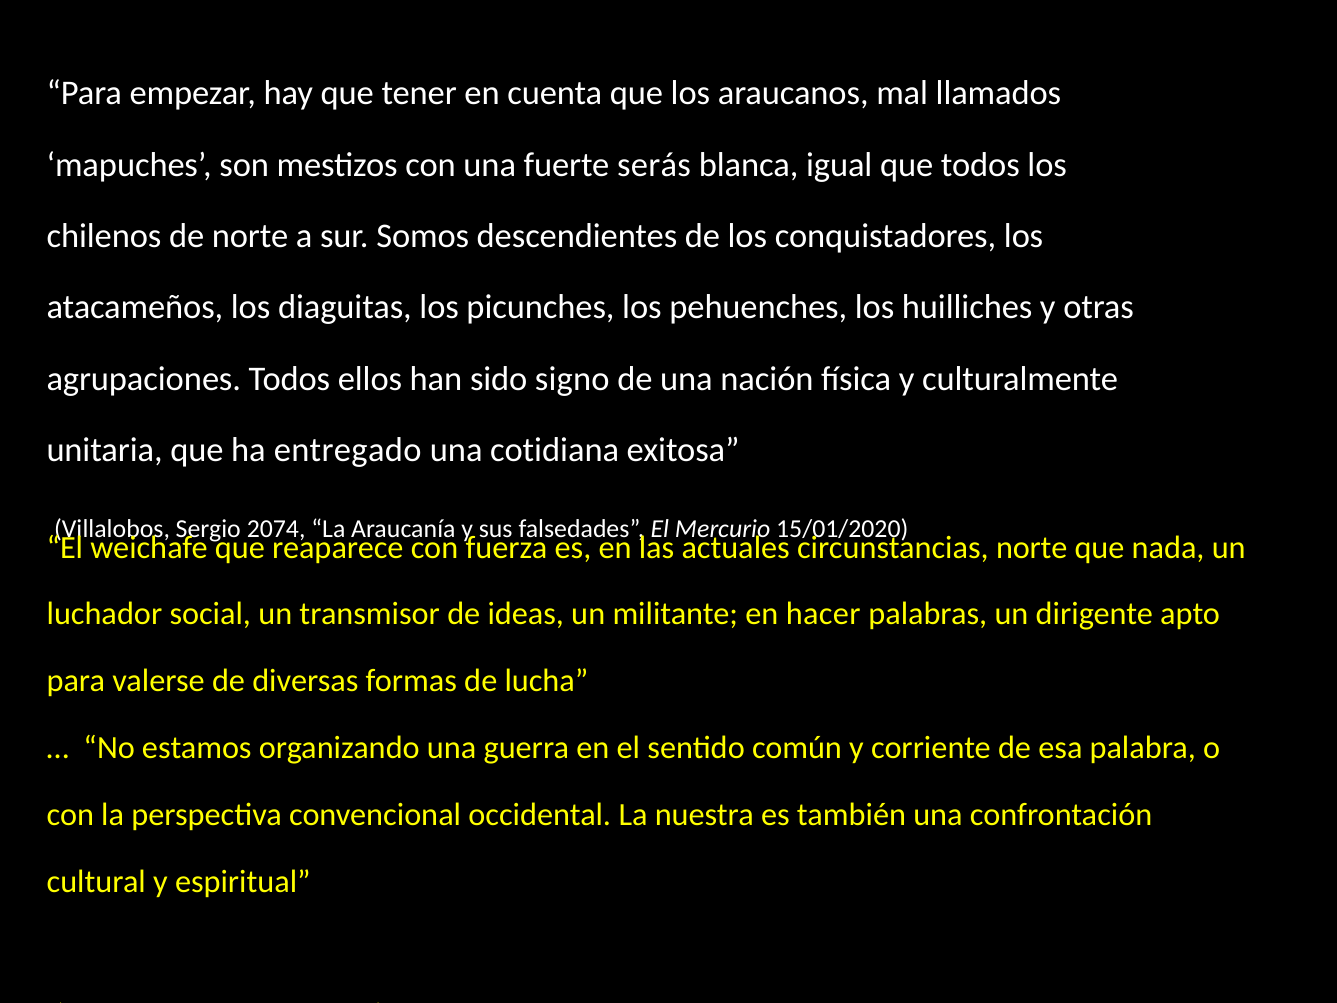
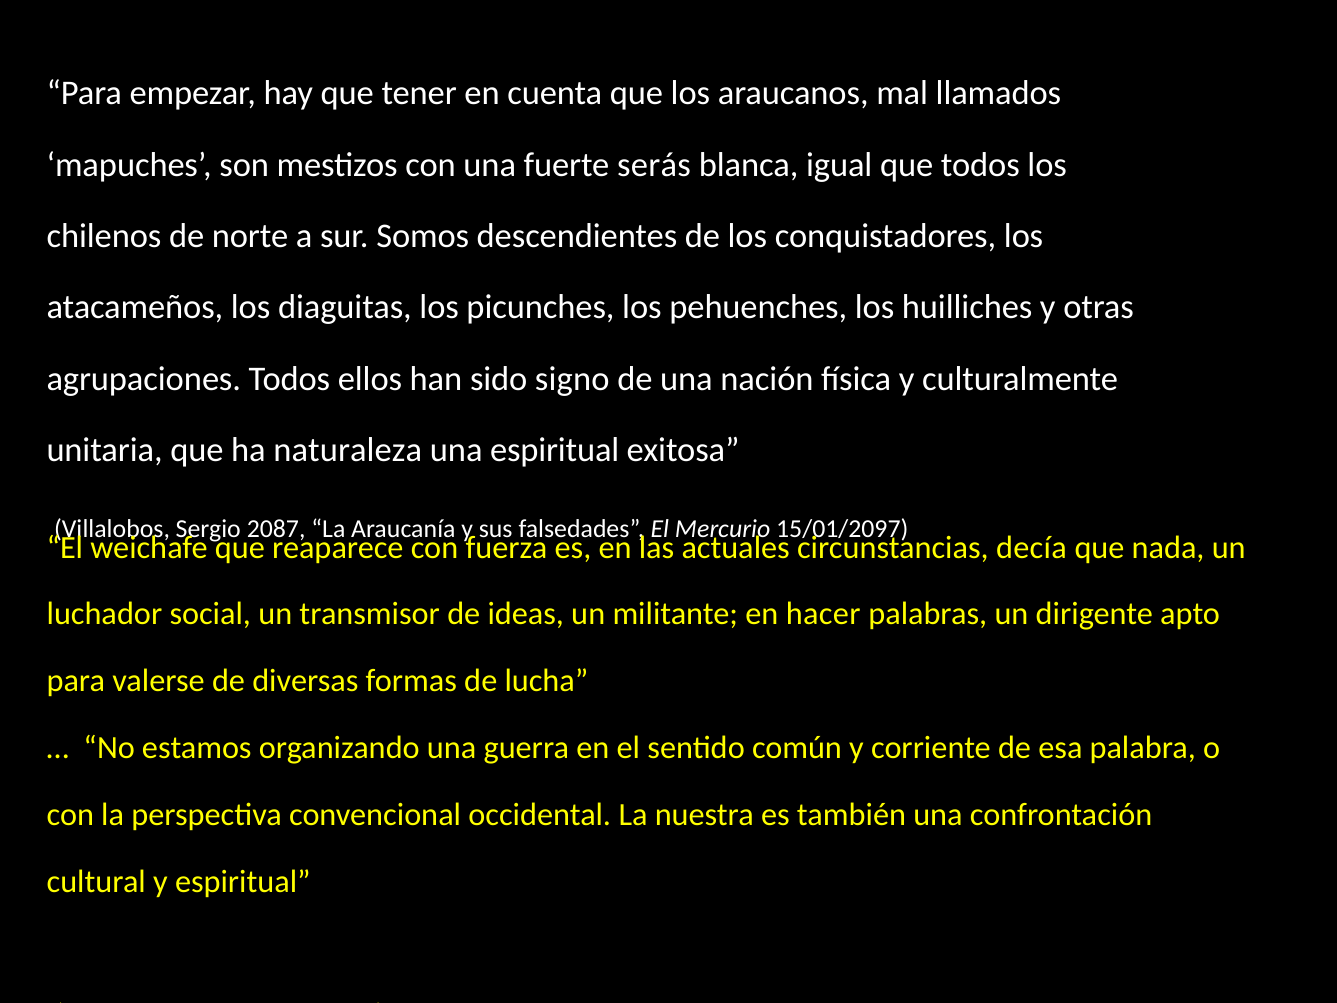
entregado: entregado -> naturaleza (348, 450)
una cotidiana: cotidiana -> espiritual (555, 450)
2074: 2074 -> 2087 (276, 529)
15/01/2020: 15/01/2020 -> 15/01/2097 (842, 529)
circunstancias norte: norte -> decía (1031, 547)
